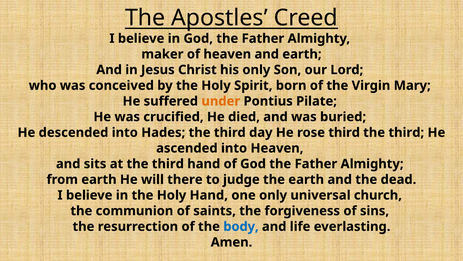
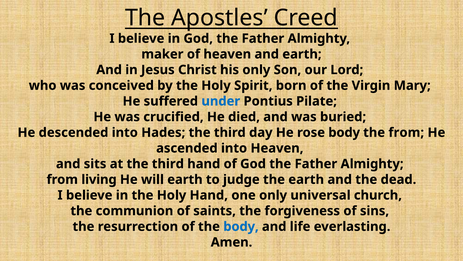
under colour: orange -> blue (221, 101)
rose third: third -> body (344, 132)
third: third -> from (406, 132)
from earth: earth -> living (99, 179)
will there: there -> earth (185, 179)
